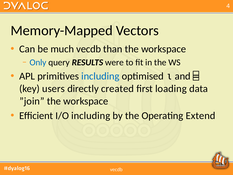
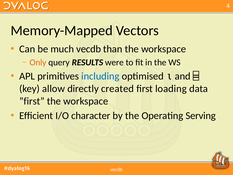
Only colour: blue -> orange (38, 62)
users: users -> allow (54, 89)
”join: ”join -> ”first (32, 101)
I/O including: including -> character (91, 115)
Extend: Extend -> Serving (201, 115)
